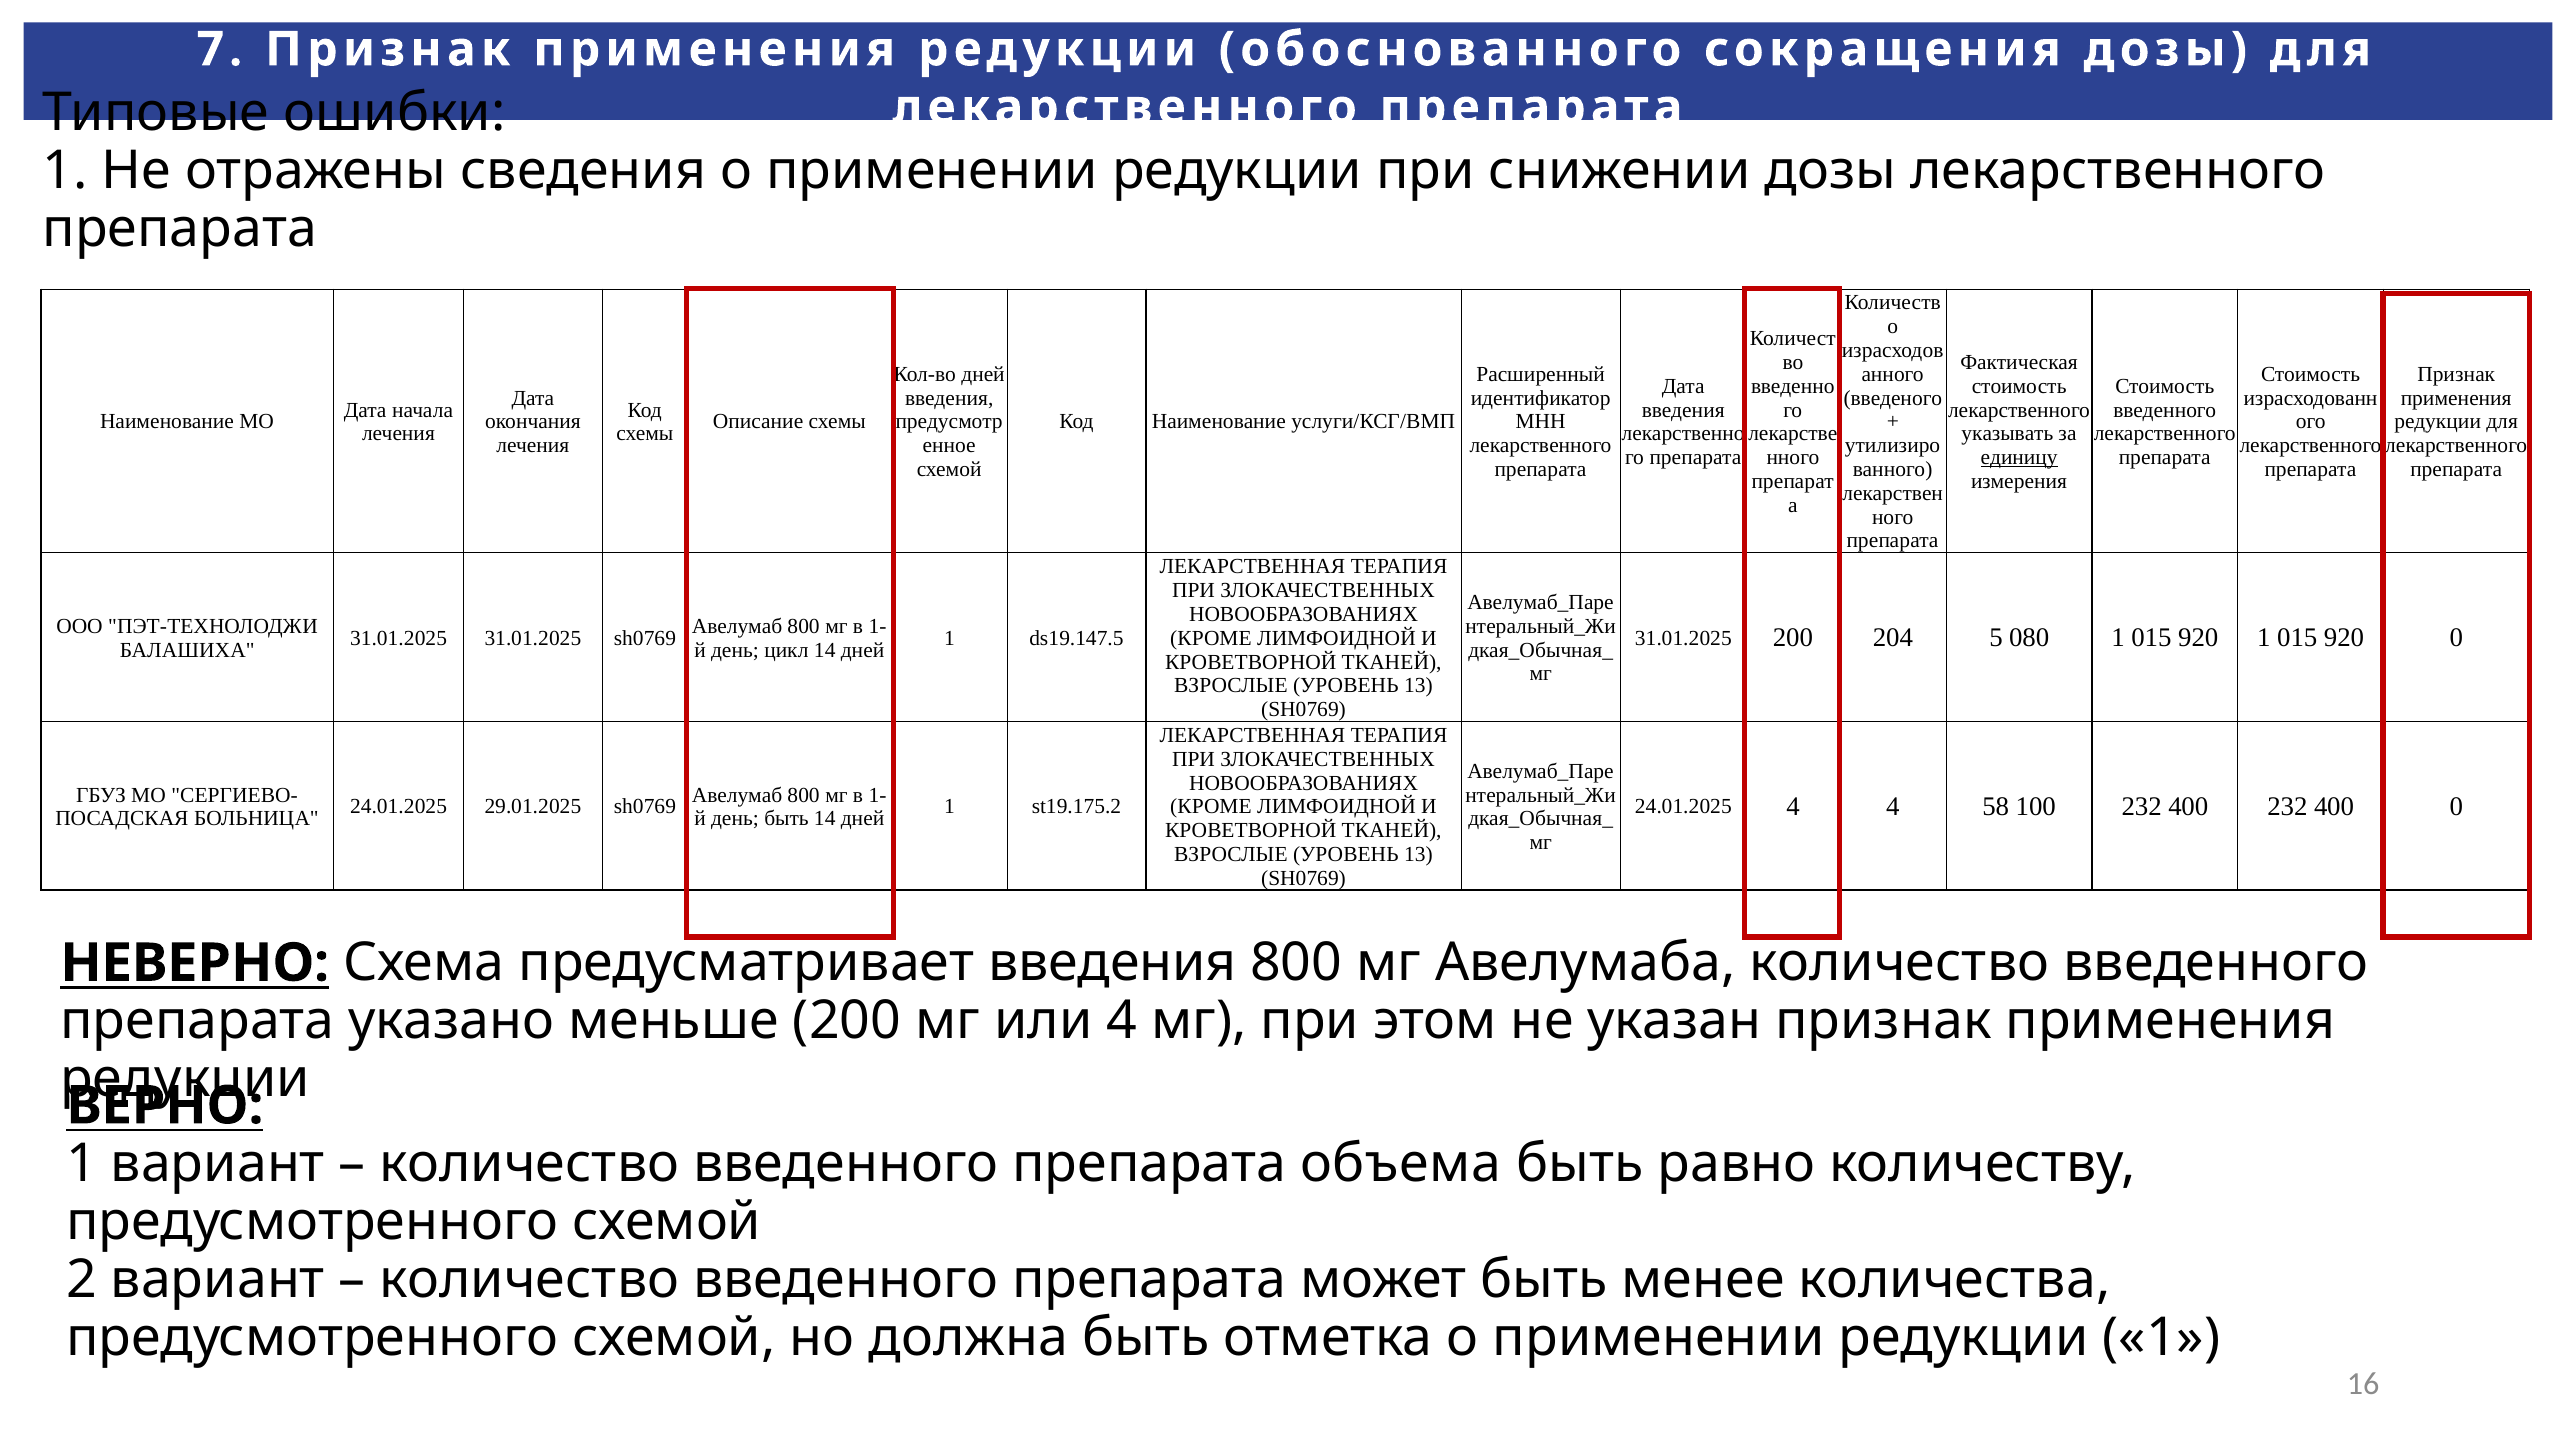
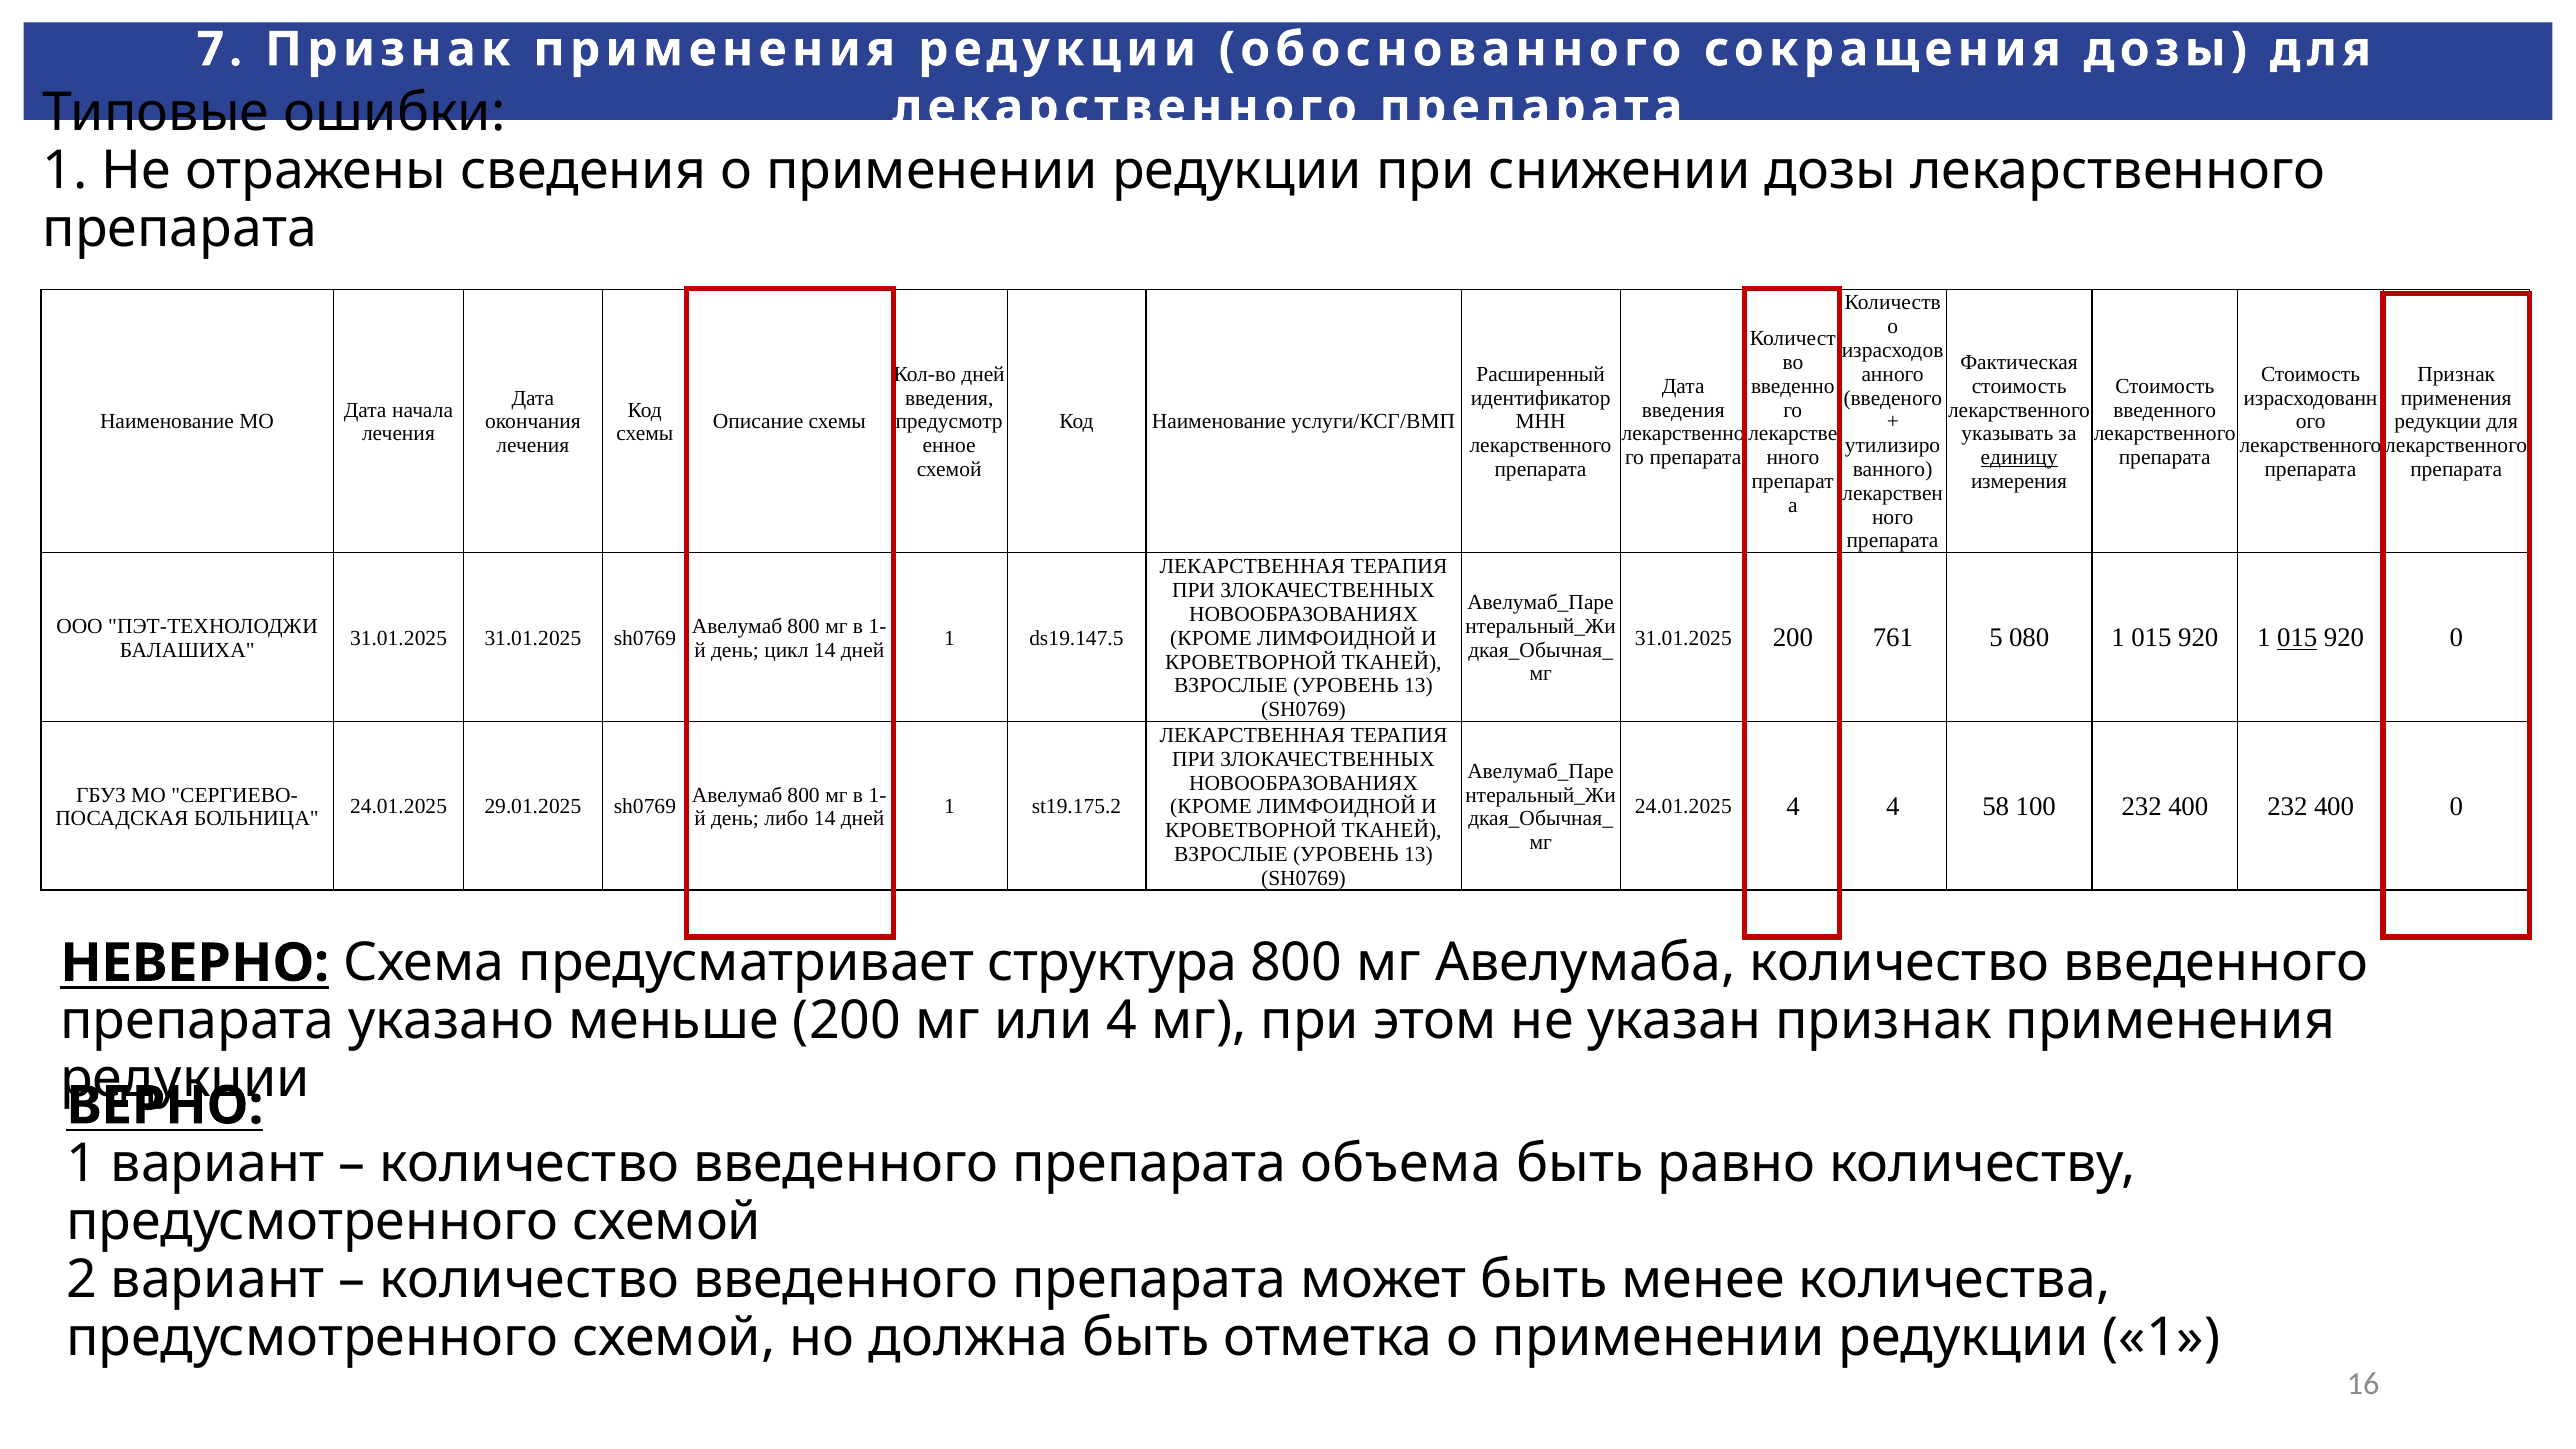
204: 204 -> 761 (1893, 638)
015 underline: none -> present (2297, 638)
день быть: быть -> либо (786, 819)
предусматривает введения: введения -> структура (1112, 963)
